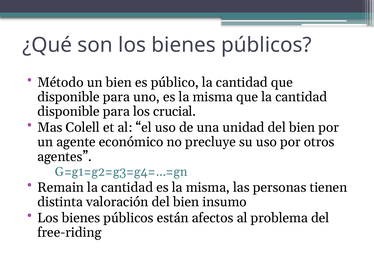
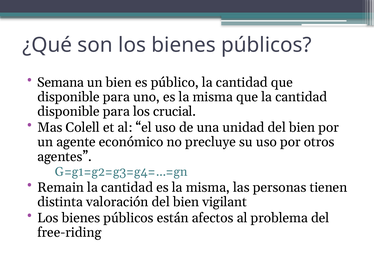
Método: Método -> Semana (61, 83)
insumo: insumo -> vigilant (225, 202)
